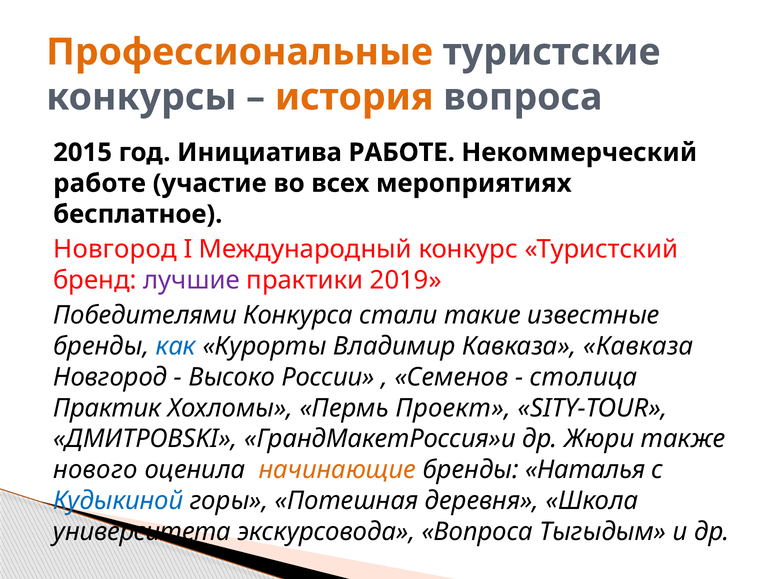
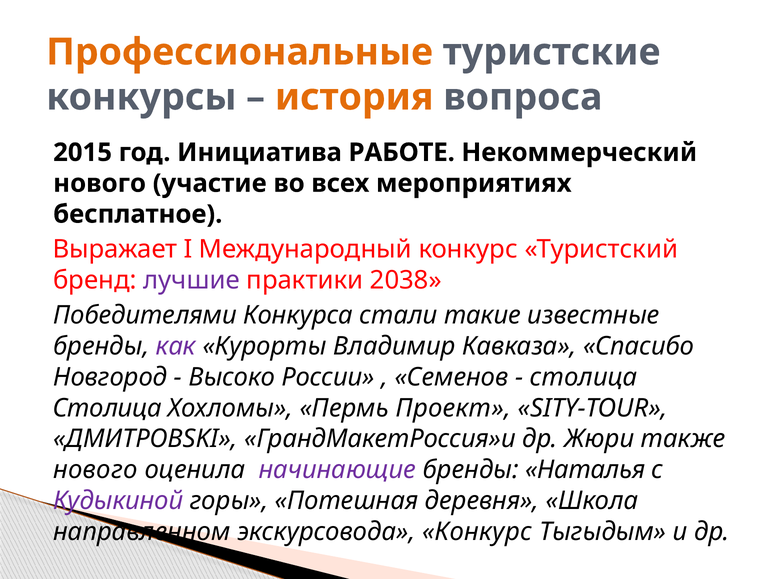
работе: работе -> нового (100, 183)
Новгород: Новгород -> Выражает (115, 249)
2019: 2019 -> 2038 (406, 280)
как colour: blue -> purple (176, 346)
Кавказа Кавказа: Кавказа -> Спасибо (639, 346)
Практик: Практик -> Столица (107, 408)
начинающие colour: orange -> purple (337, 470)
Кудыкиной colour: blue -> purple (118, 501)
университета: университета -> направленном (142, 532)
экскурсовода Вопроса: Вопроса -> Конкурс (477, 532)
